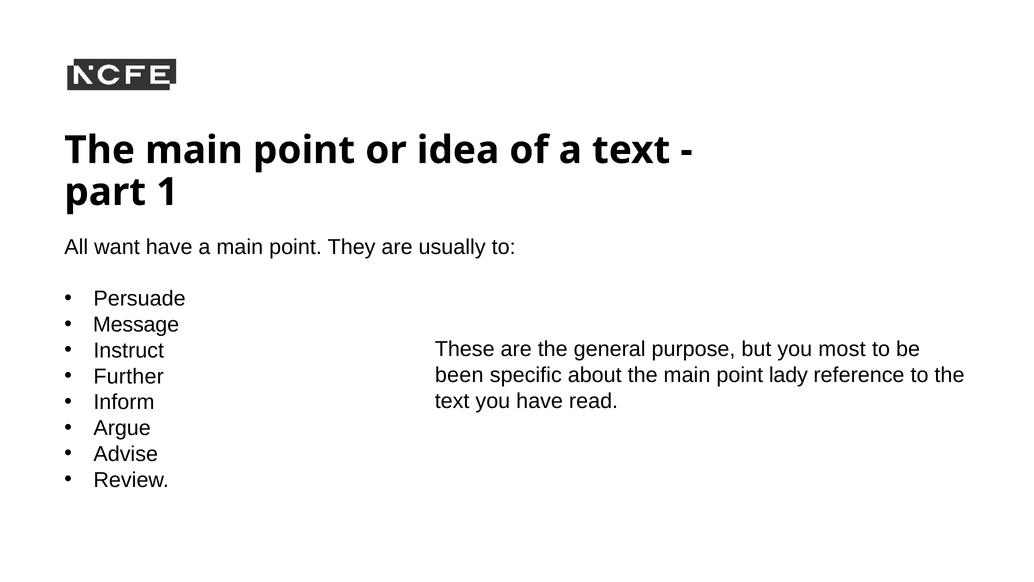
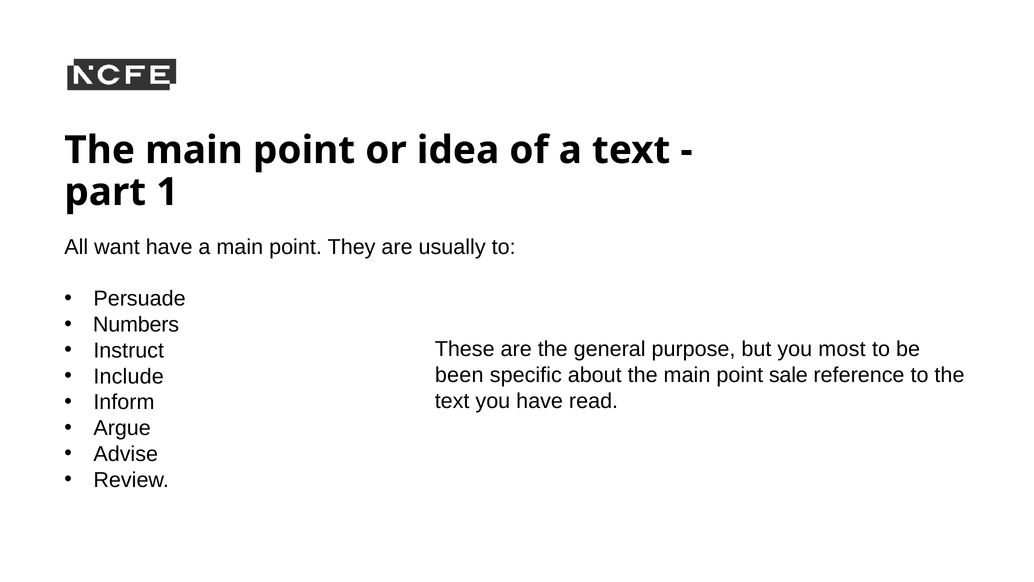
Message: Message -> Numbers (136, 324)
lady: lady -> sale (788, 375)
Further: Further -> Include (129, 376)
